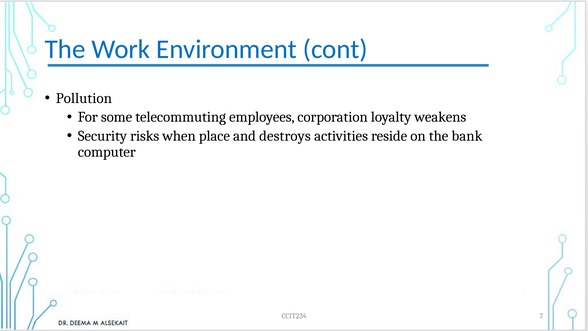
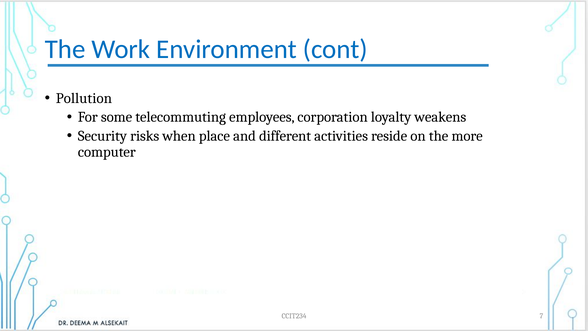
destroys: destroys -> different (285, 136)
bank: bank -> more (467, 136)
